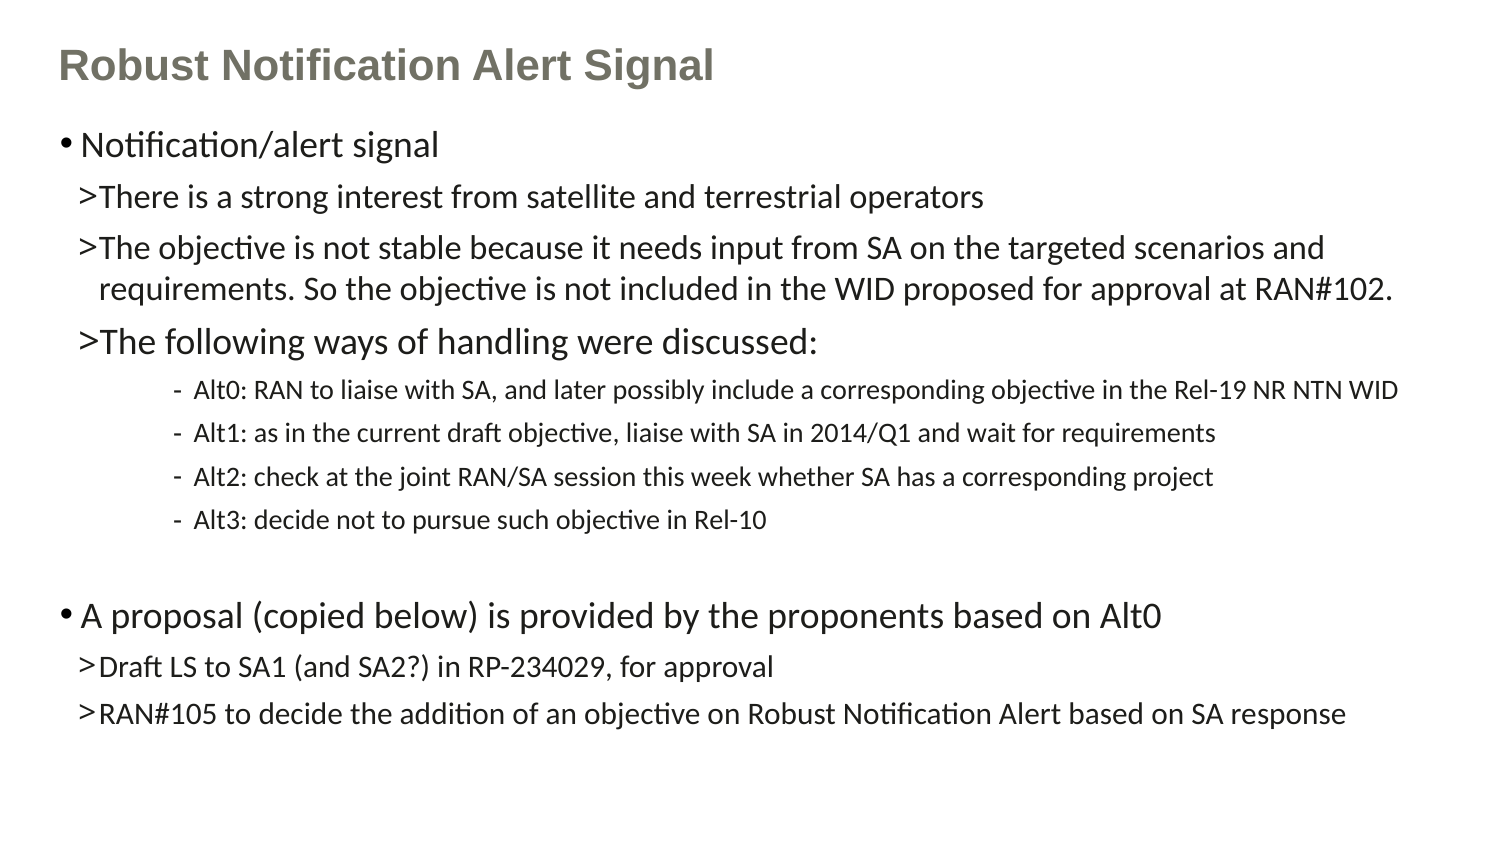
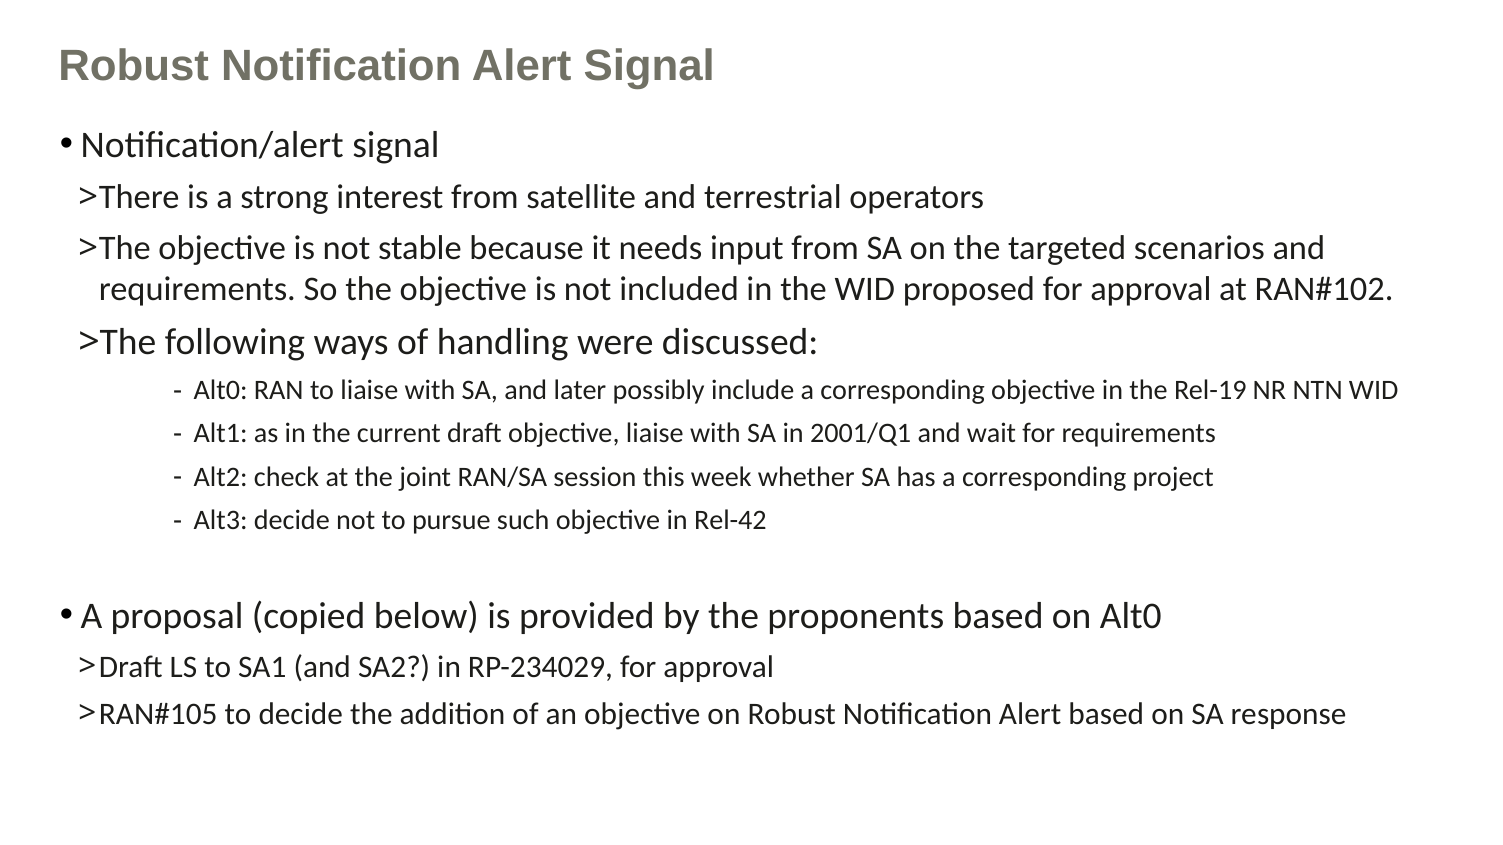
2014/Q1: 2014/Q1 -> 2001/Q1 (861, 434)
Rel-10: Rel-10 -> Rel-42 (730, 520)
